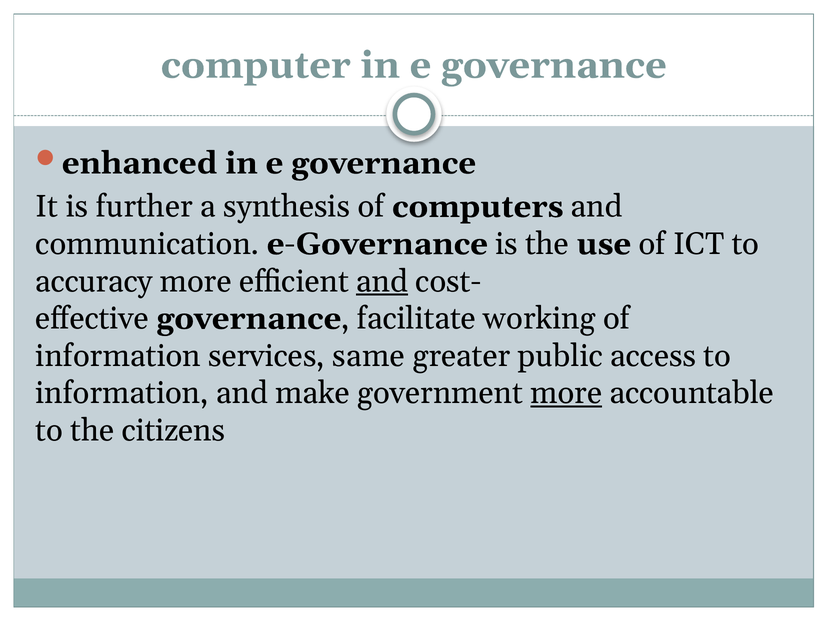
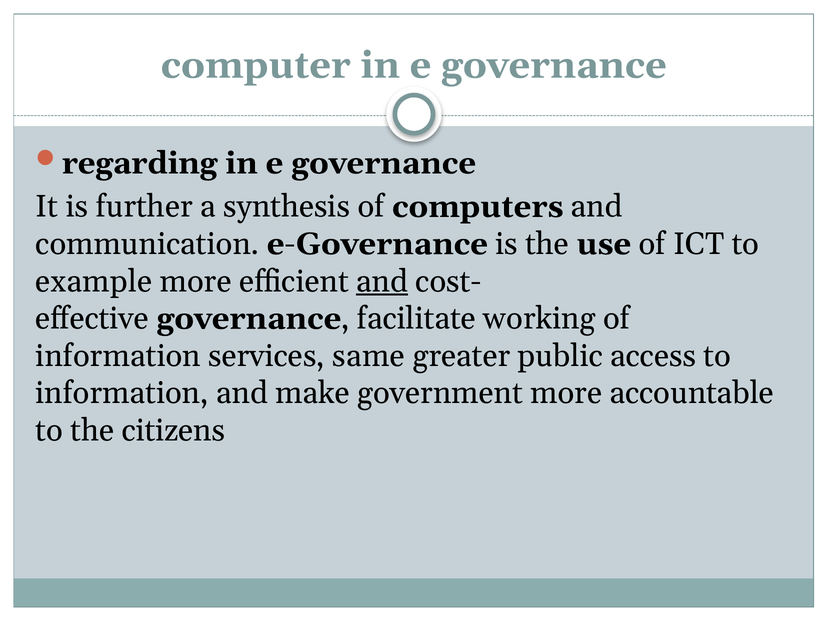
enhanced: enhanced -> regarding (140, 163)
accuracy: accuracy -> example (94, 281)
more underline: present -> none (566, 393)
